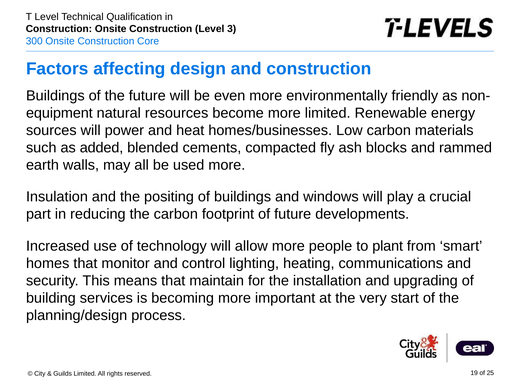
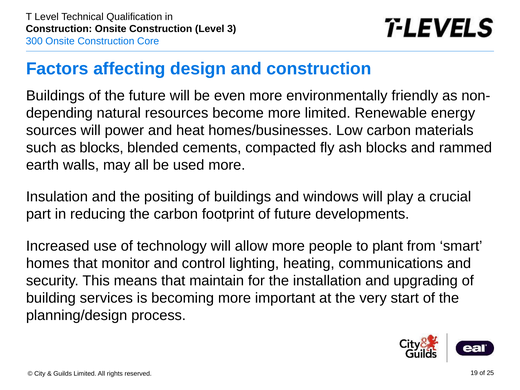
equipment: equipment -> depending (59, 113)
as added: added -> blocks (102, 148)
